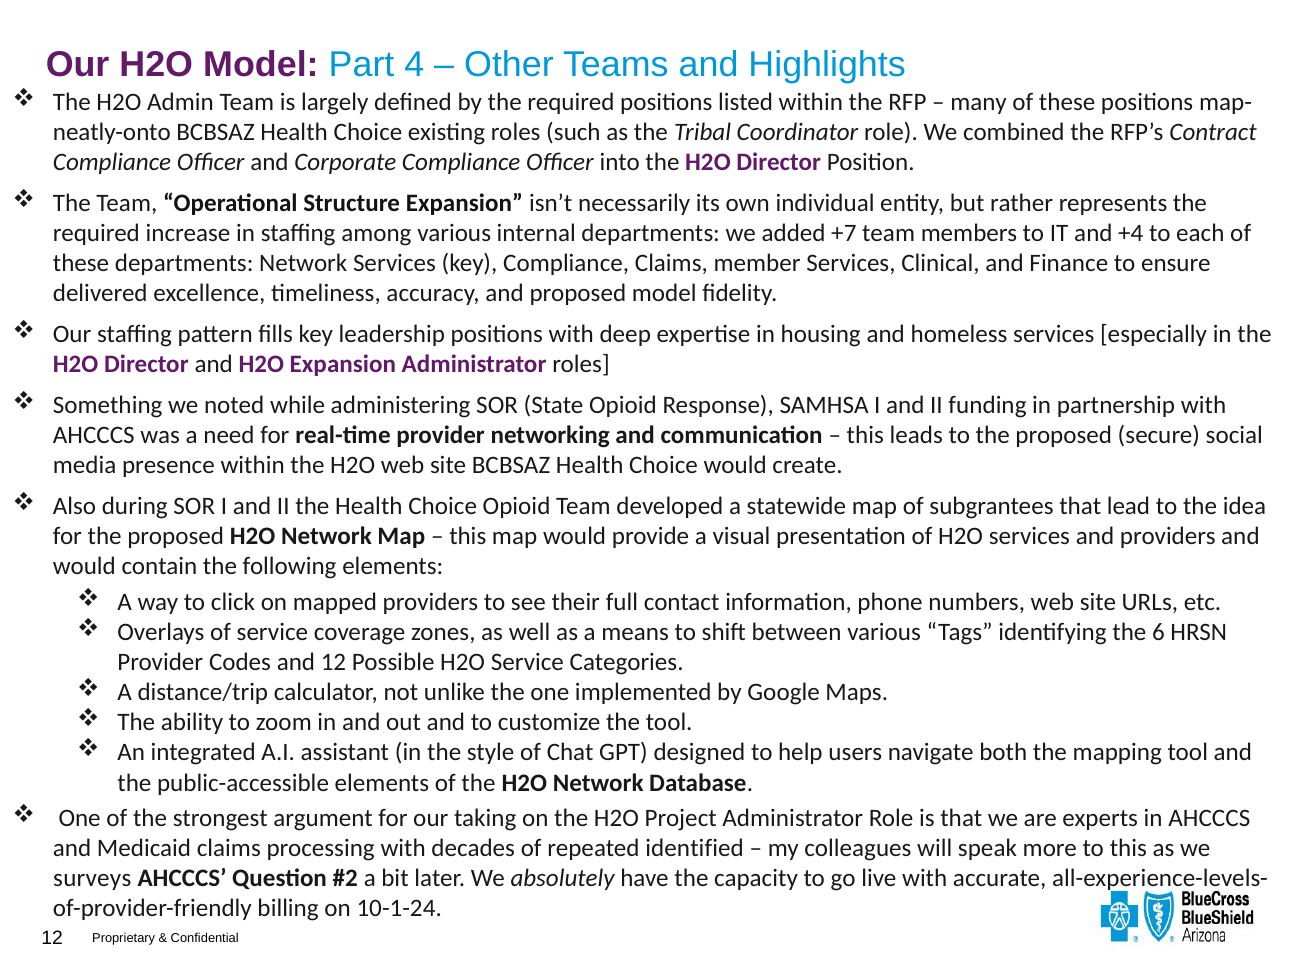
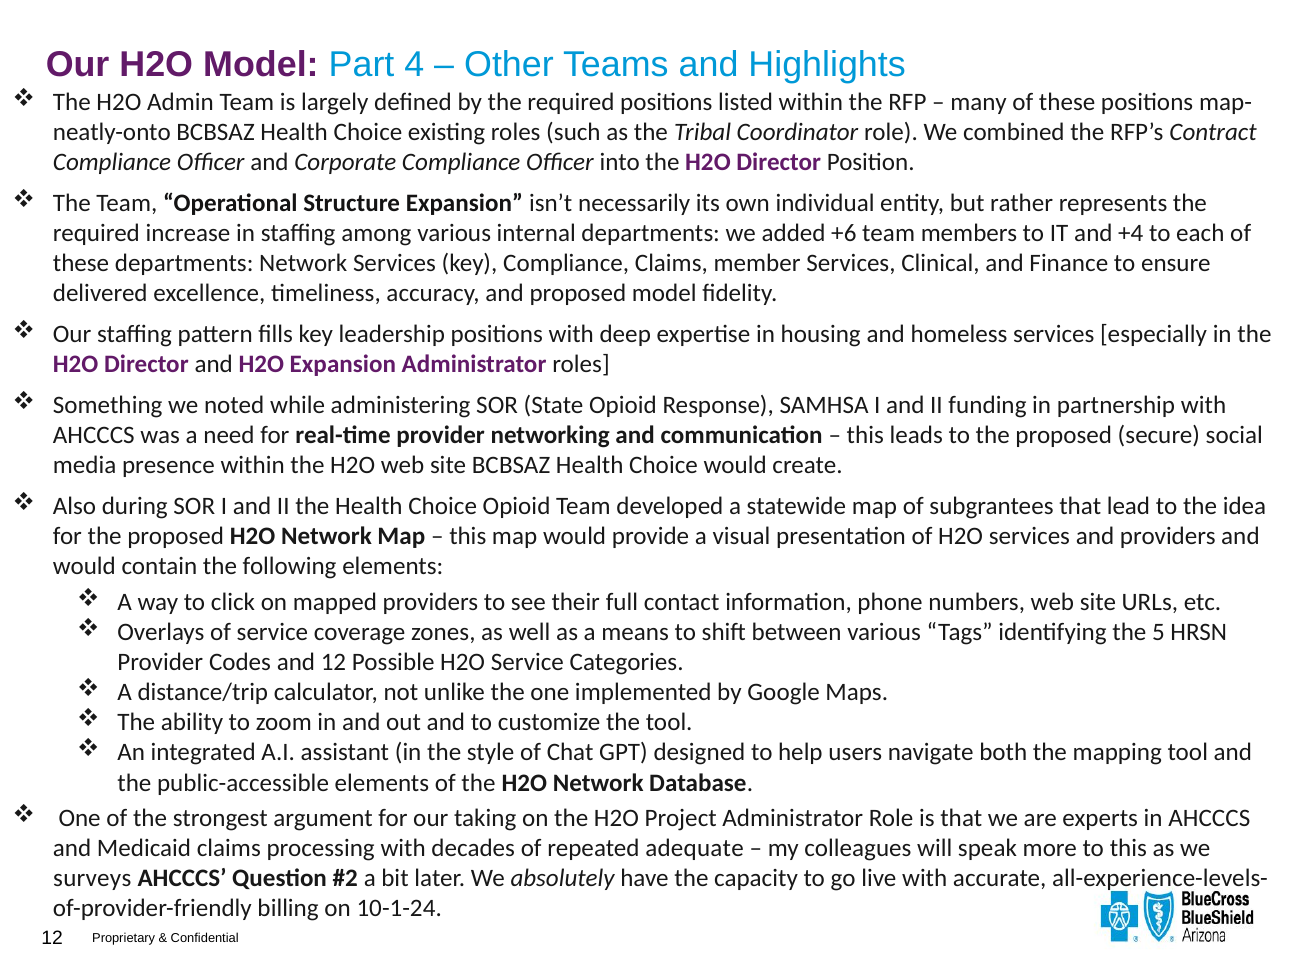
+7: +7 -> +6 (844, 233)
6: 6 -> 5 (1158, 632)
identified: identified -> adequate (695, 848)
